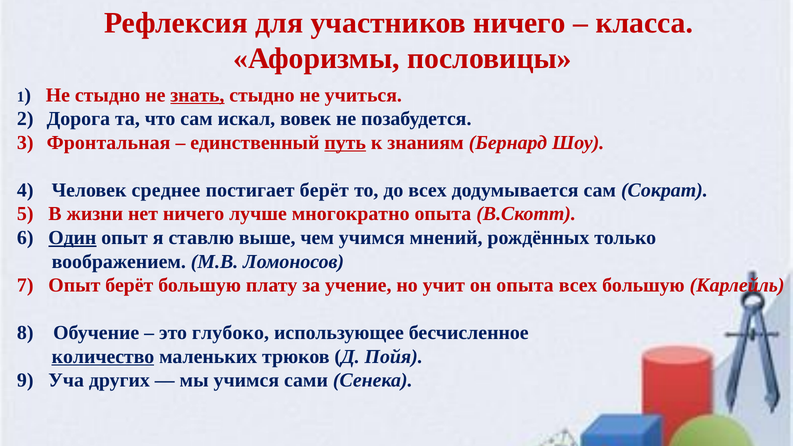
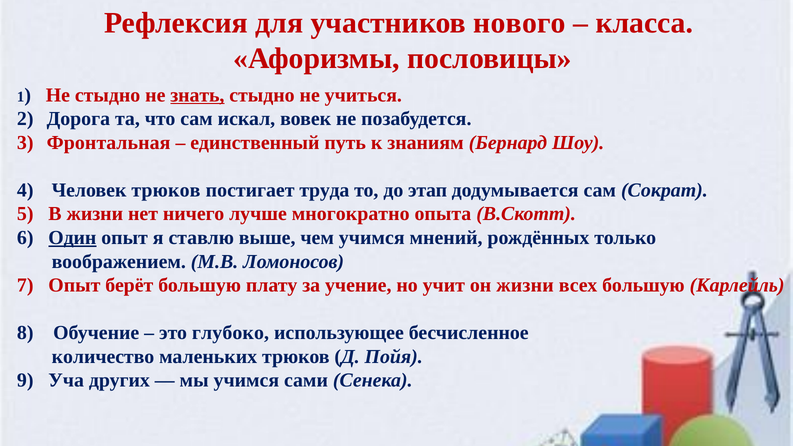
участников ничего: ничего -> нового (520, 23)
путь underline: present -> none (345, 143)
Человек среднее: среднее -> трюков (166, 190)
постигает берёт: берёт -> труда (324, 190)
до всех: всех -> этап (428, 190)
он опыта: опыта -> жизни (525, 285)
количество underline: present -> none (103, 357)
